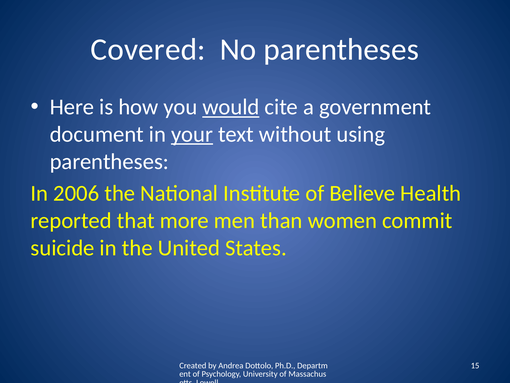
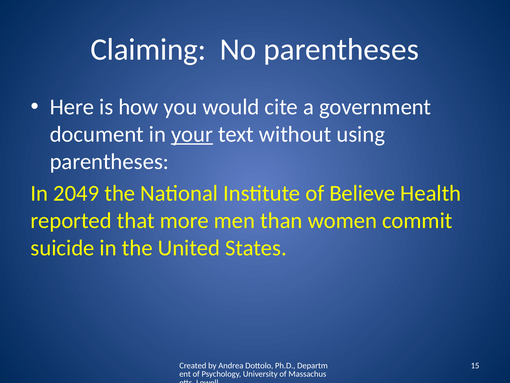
Covered: Covered -> Claiming (148, 49)
would underline: present -> none (231, 107)
2006: 2006 -> 2049 (76, 193)
